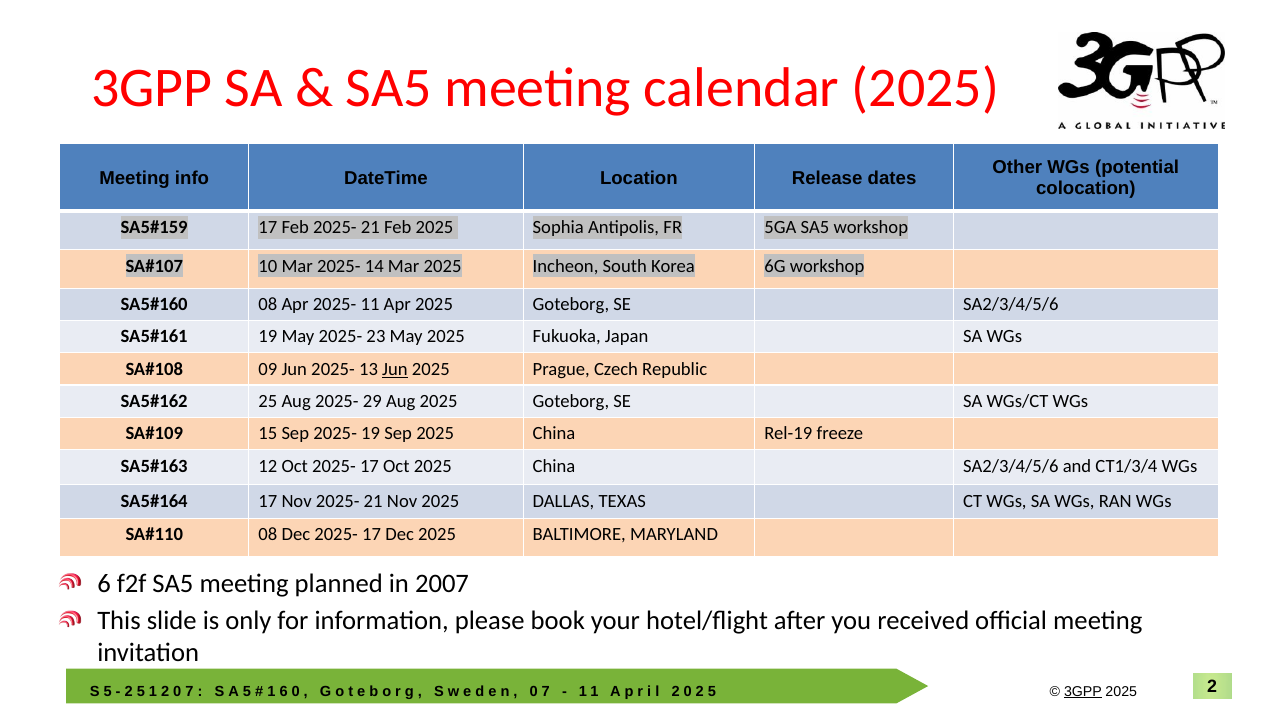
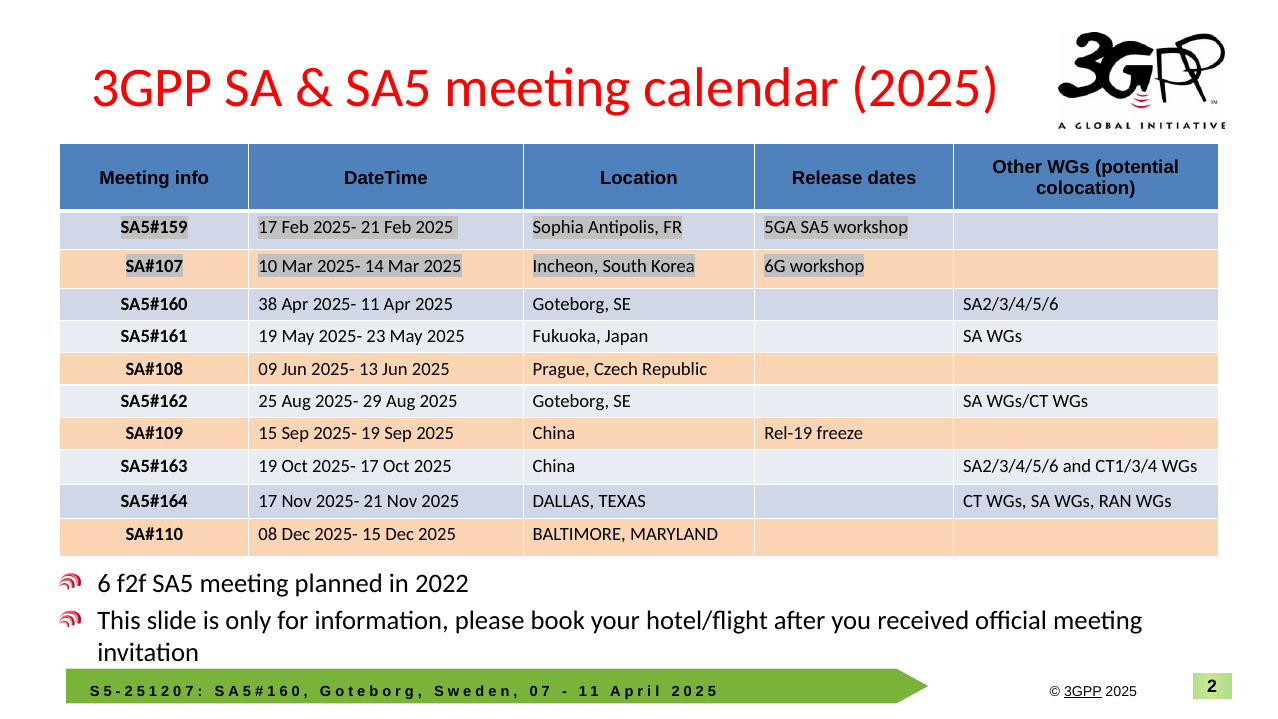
08: 08 -> 38 (268, 304)
Jun underline: present -> none (395, 369)
12: 12 -> 19 (268, 466)
Dec 2025- 17: 17 -> 15 (372, 535)
2007: 2007 -> 2022 (442, 583)
